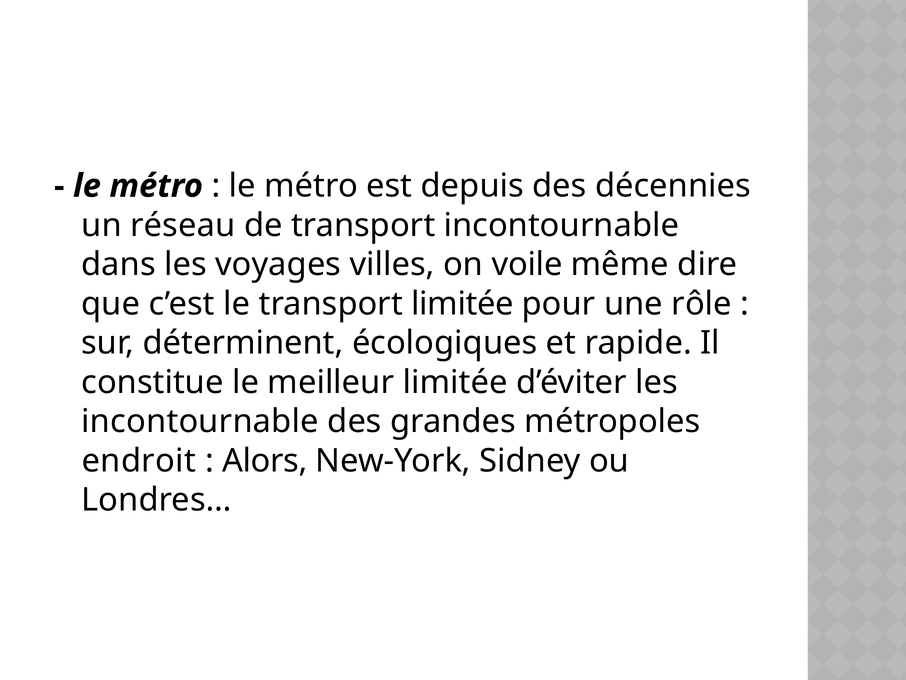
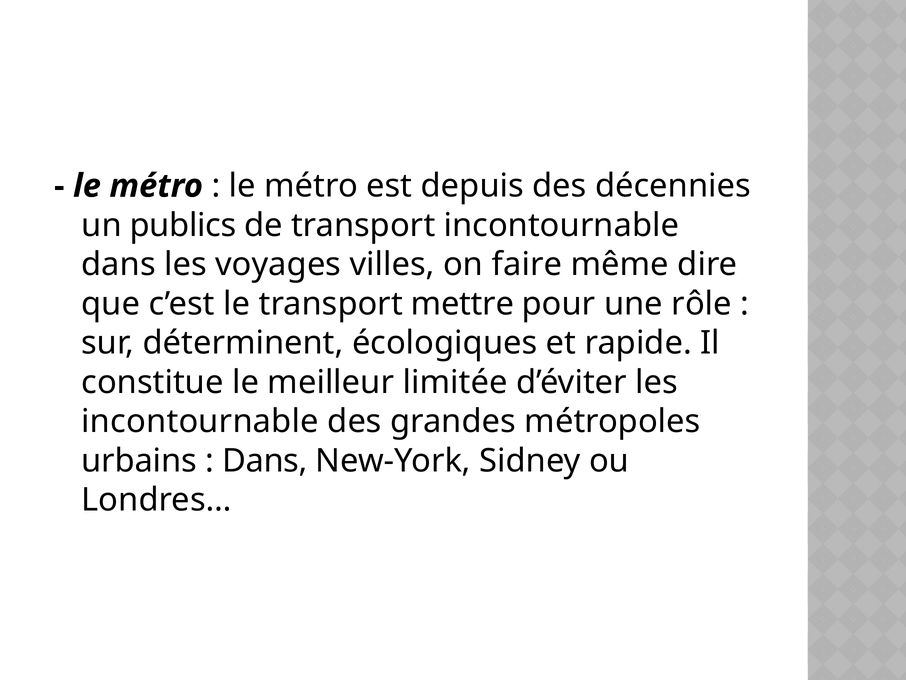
réseau: réseau -> publics (183, 225)
voile: voile -> faire (527, 264)
transport limitée: limitée -> mettre (462, 304)
endroit: endroit -> urbains (139, 461)
Alors: Alors -> Dans (265, 461)
